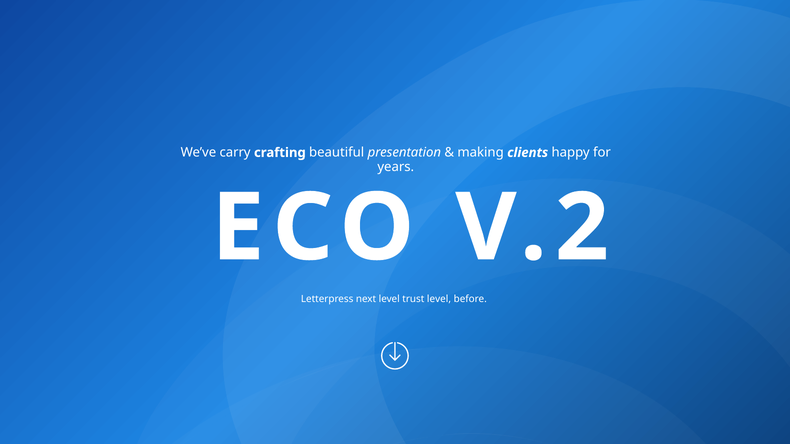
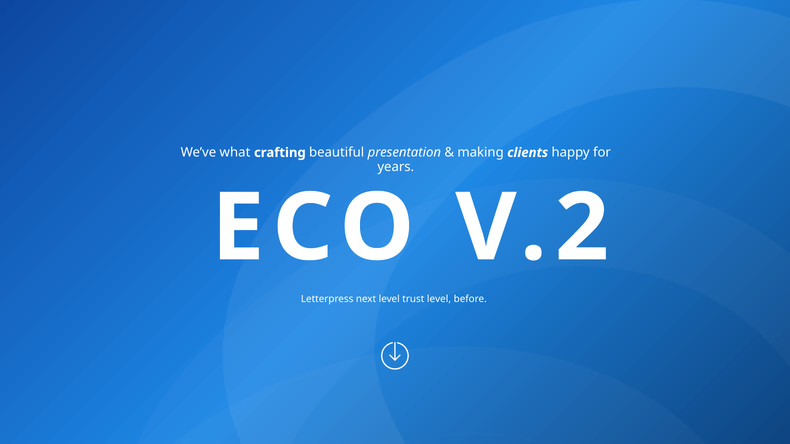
carry: carry -> what (235, 153)
